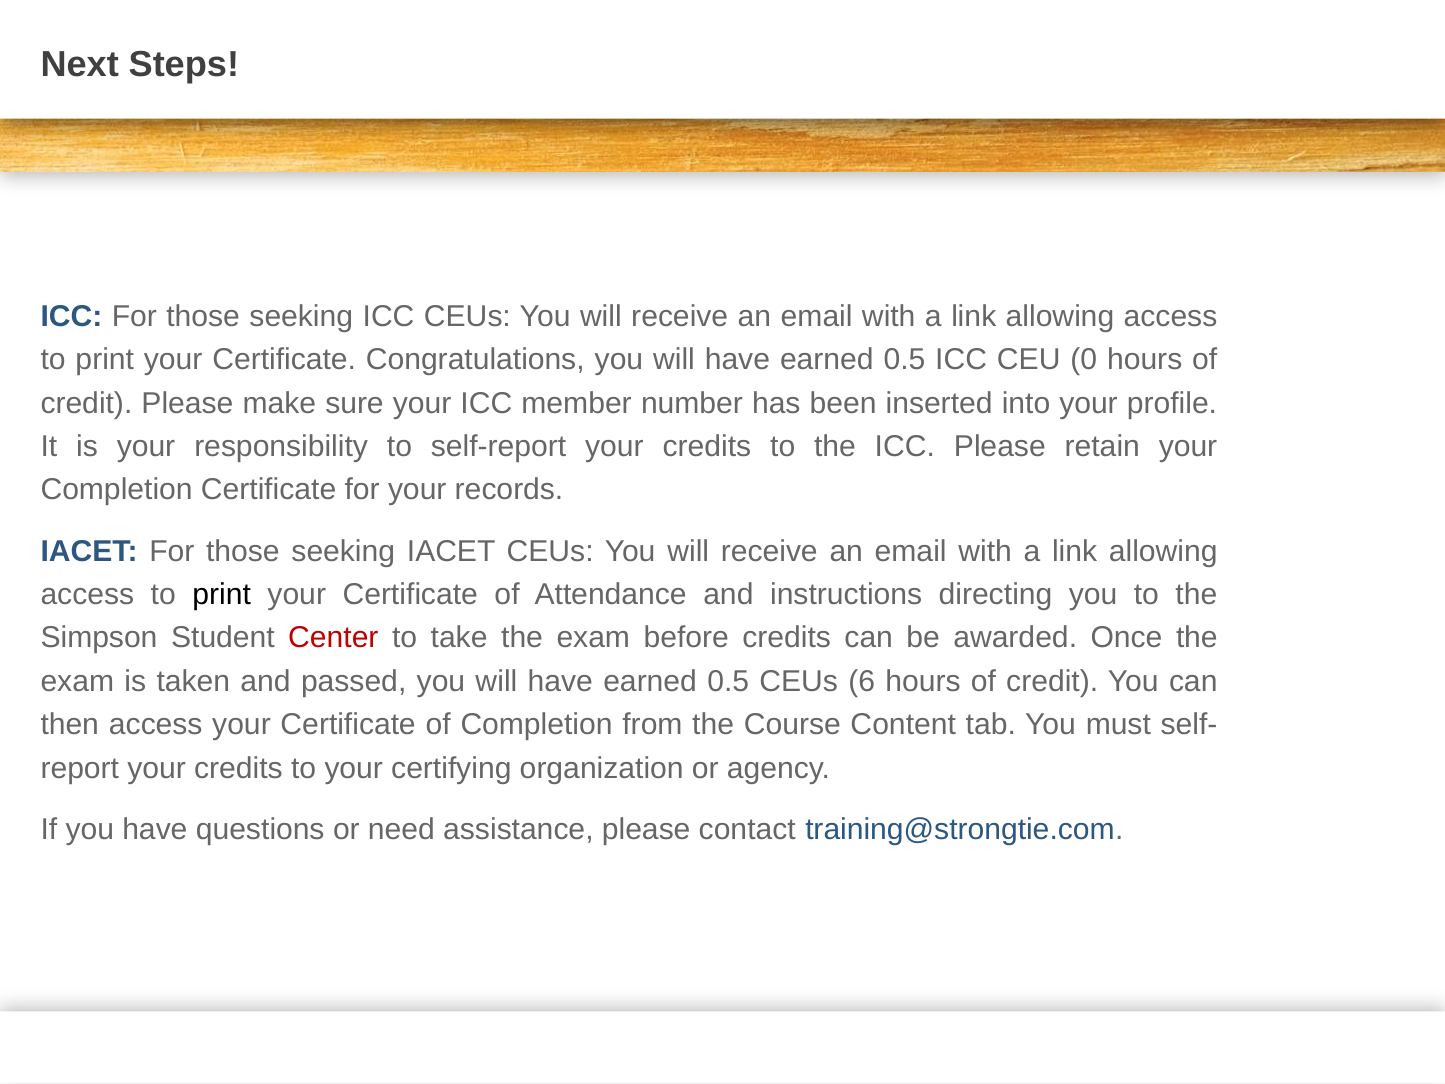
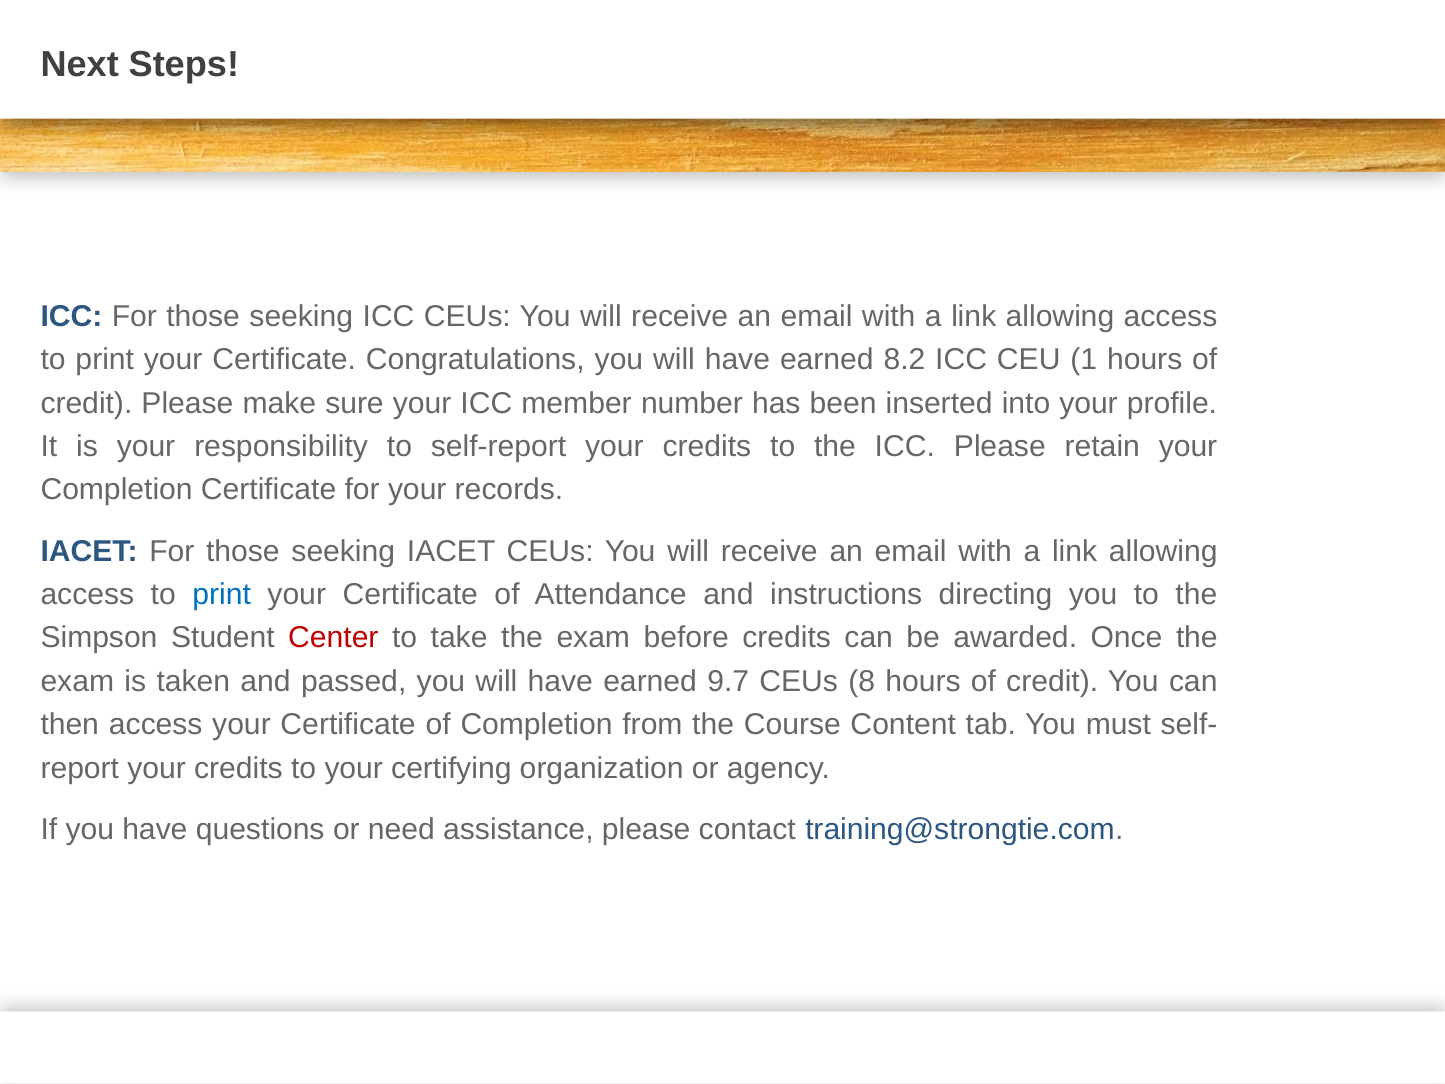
0.5: 0.5 -> 8.2 (904, 360)
0: 0 -> 1 (1084, 360)
print colour: black -> blue (222, 595)
0.5: 0.5 -> 9.7 (728, 681)
6: 6 -> 8 (862, 681)
